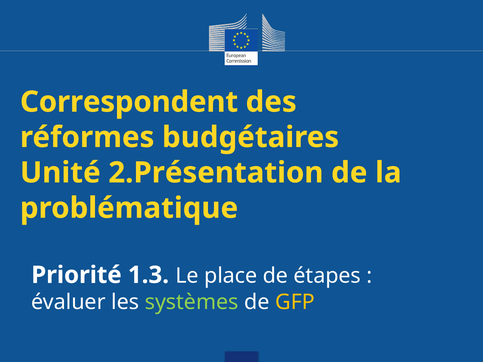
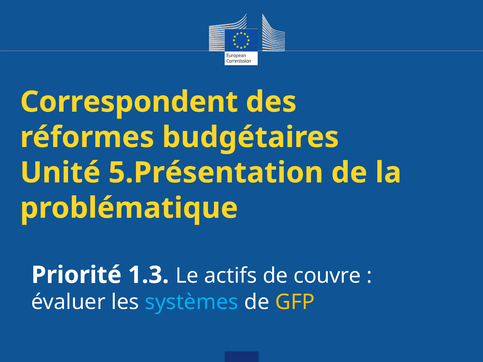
2.Présentation: 2.Présentation -> 5.Présentation (216, 173)
place: place -> actifs (231, 276)
étapes: étapes -> couvre (327, 276)
systèmes colour: light green -> light blue (192, 302)
